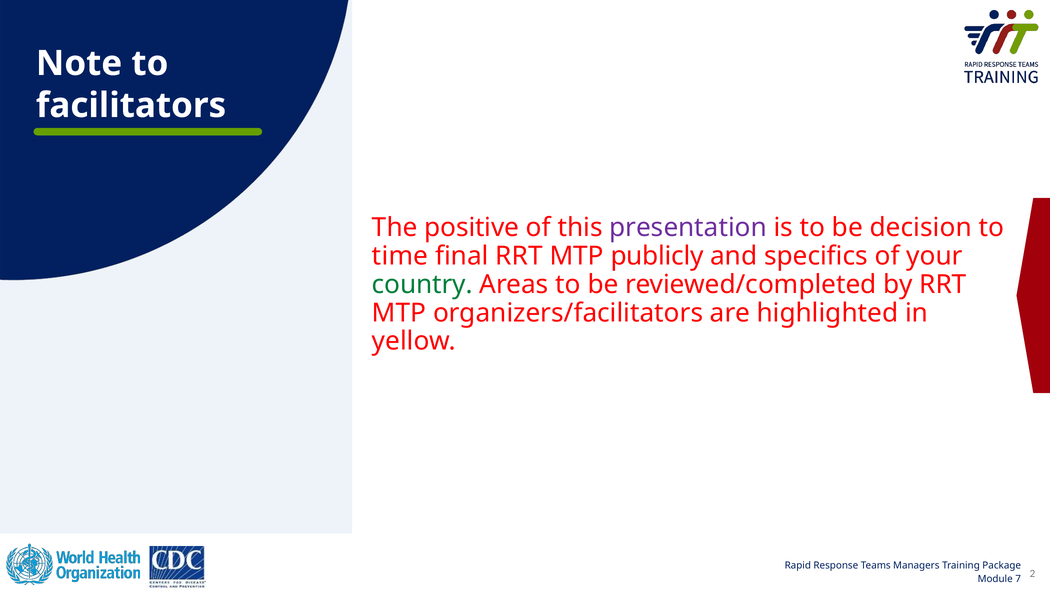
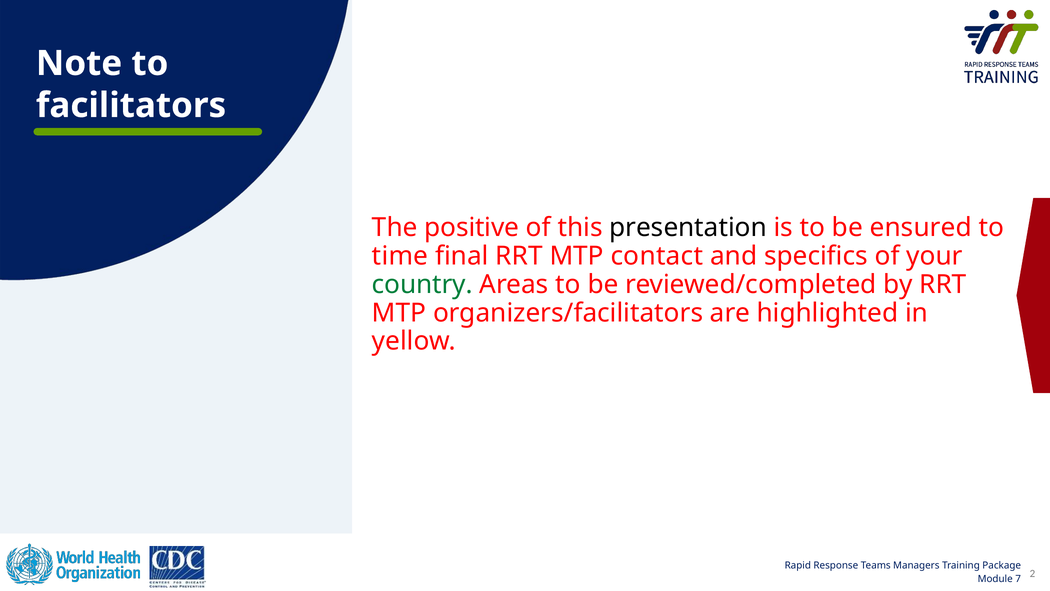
presentation colour: purple -> black (688, 228)
decision: decision -> ensured (921, 228)
publicly: publicly -> contact (657, 256)
